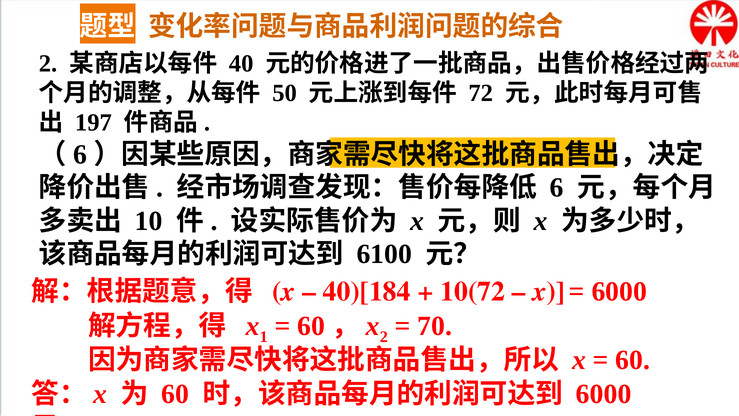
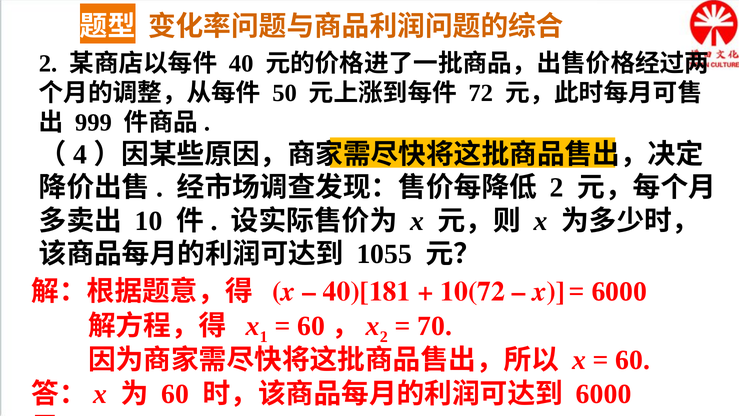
197: 197 -> 999 (93, 123)
6: 6 -> 4 (80, 154)
6: 6 -> 2 (557, 188)
6100: 6100 -> 1055 (384, 254)
40)[184: 40)[184 -> 40)[181 (367, 292)
